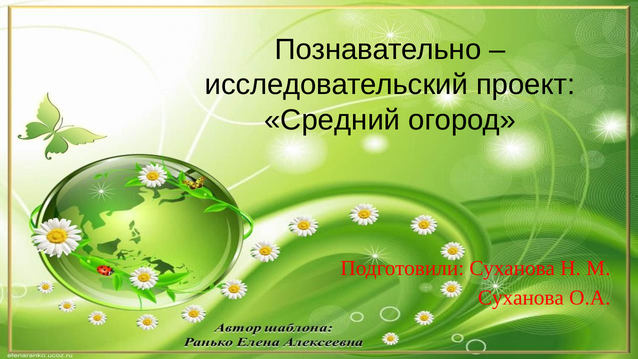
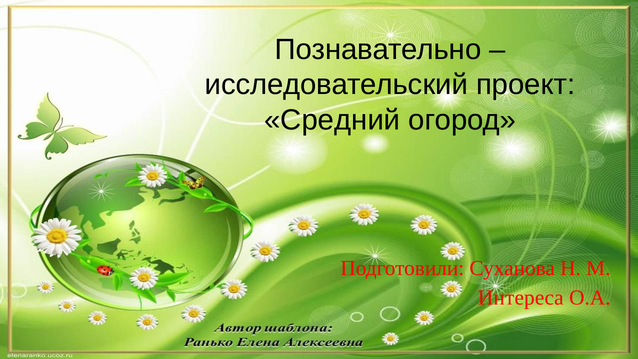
Суханова: Суханова -> Интереса (521, 298)
